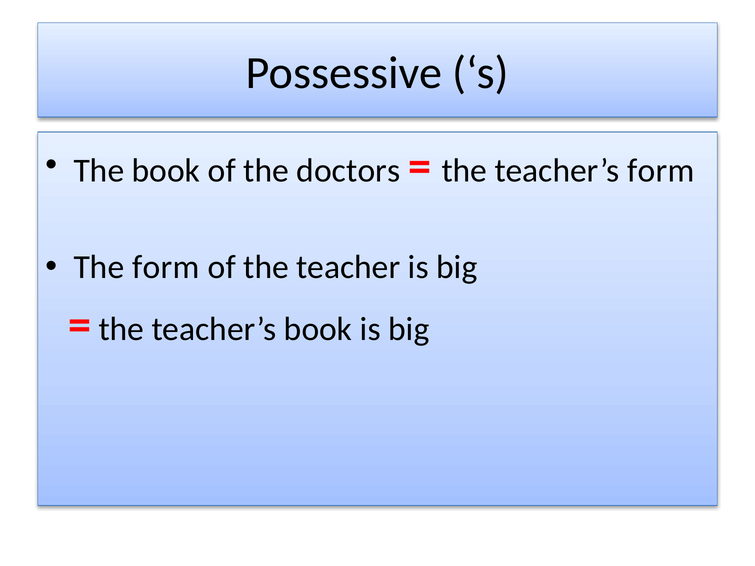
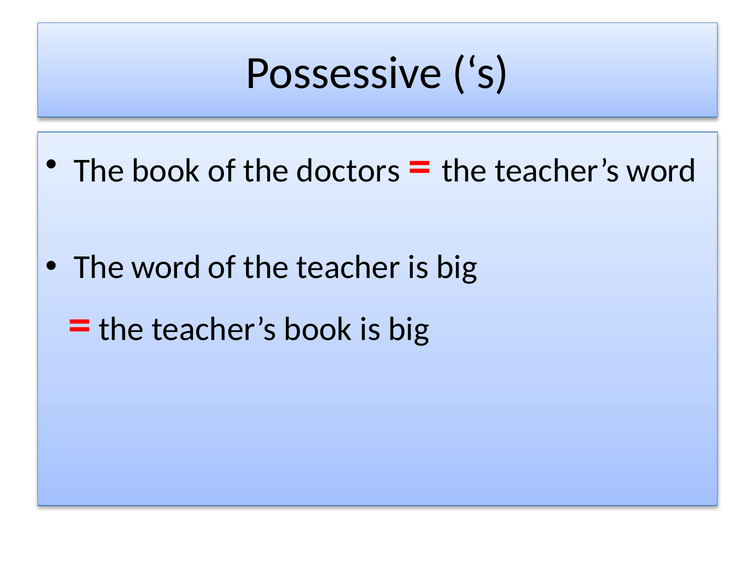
teacher’s form: form -> word (661, 171)
The form: form -> word (166, 267)
